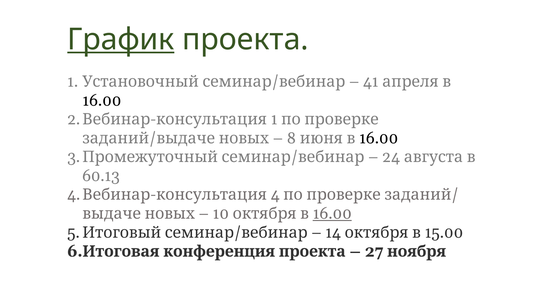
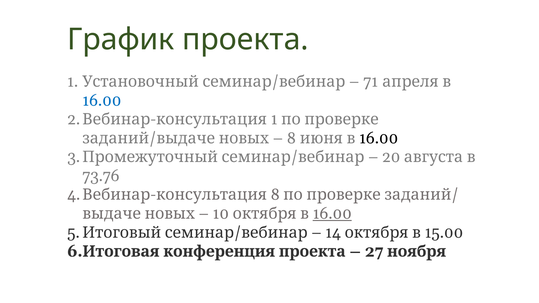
График underline: present -> none (121, 40)
41: 41 -> 71 (371, 82)
16.00 colour: black -> blue (102, 101)
24: 24 -> 20 (391, 157)
60.13: 60.13 -> 73.76 (101, 176)
4: 4 -> 8 (275, 195)
